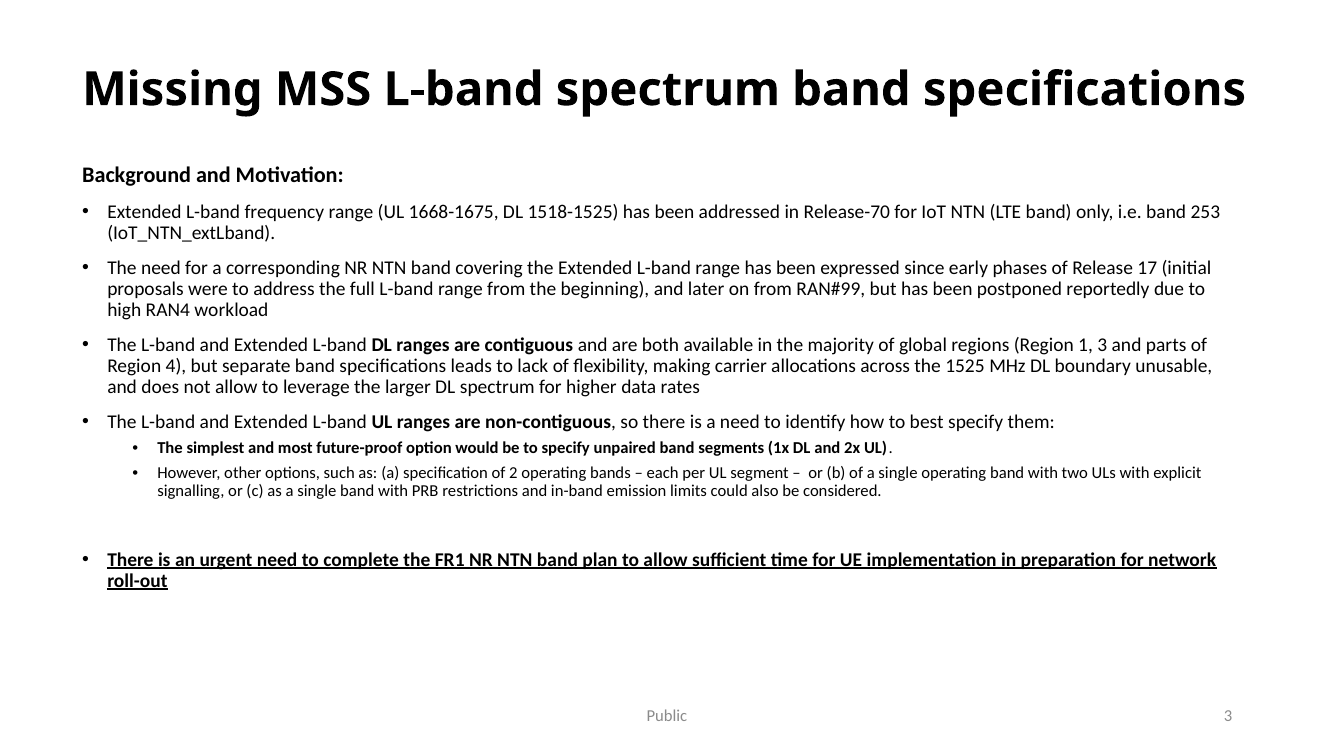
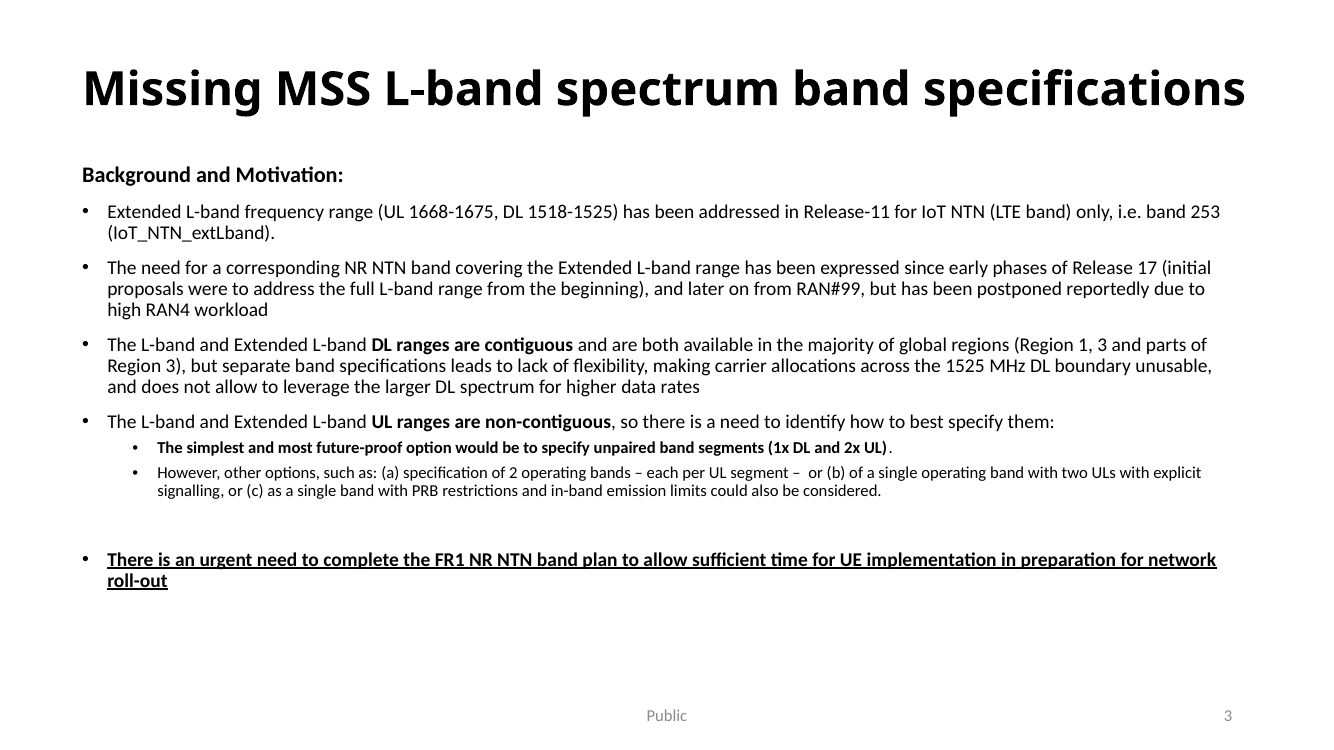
Release-70: Release-70 -> Release-11 (847, 212)
Region 4: 4 -> 3 (176, 366)
